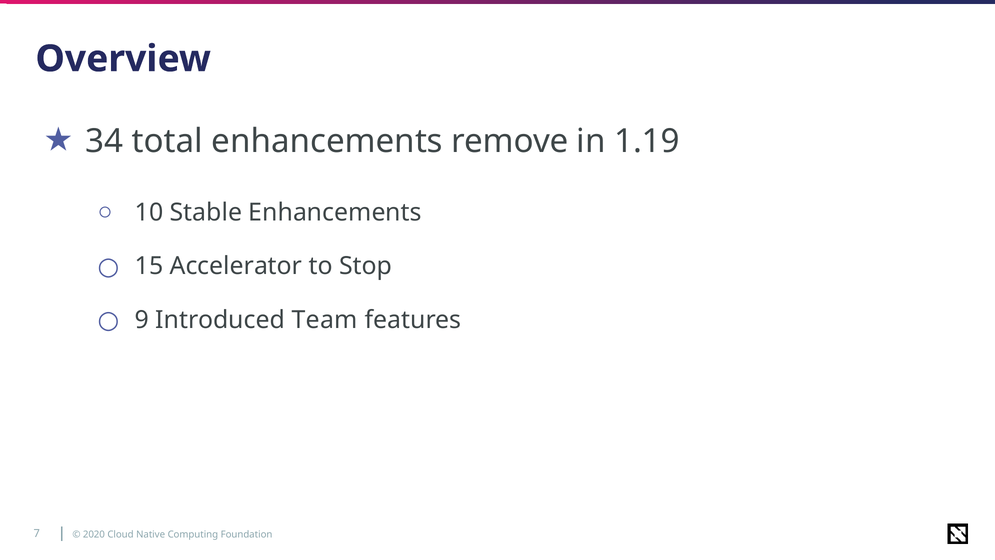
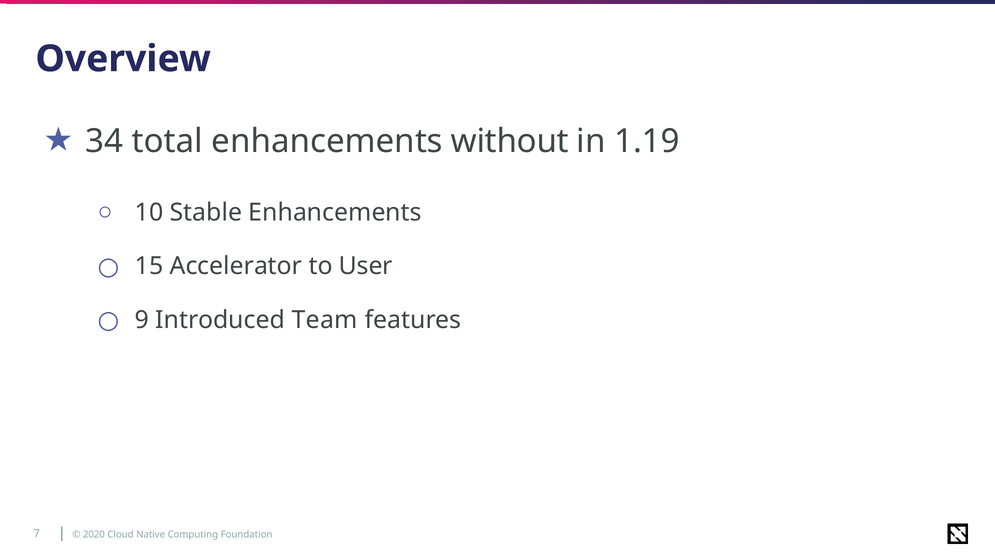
remove: remove -> without (510, 141)
Stop: Stop -> User (366, 266)
